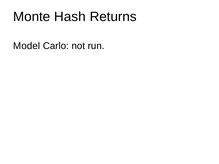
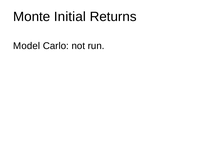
Hash: Hash -> Initial (70, 17)
